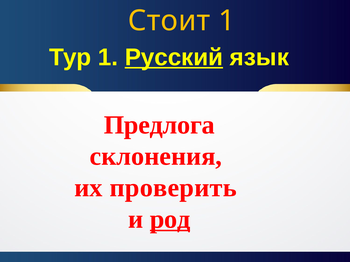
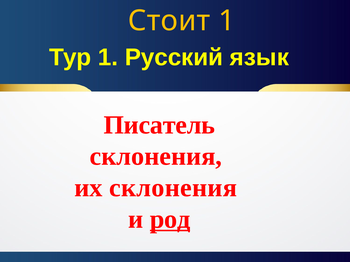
Русский underline: present -> none (174, 57)
Предлога: Предлога -> Писатель (159, 125)
их проверить: проверить -> склонения (173, 188)
